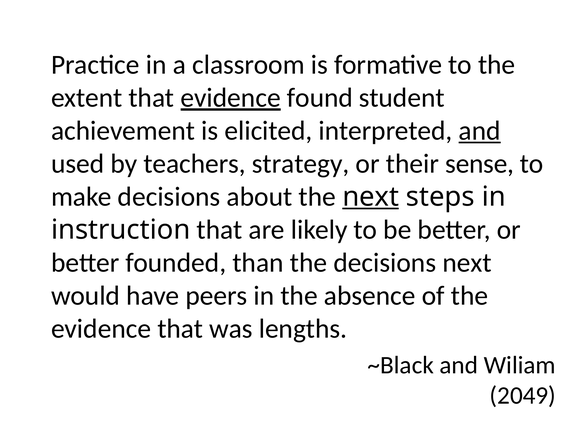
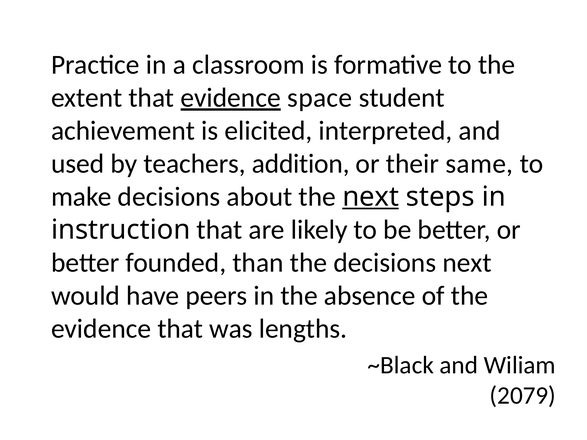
found: found -> space (320, 98)
and underline: present -> none (480, 131)
strategy: strategy -> addition (301, 164)
sense: sense -> same (479, 164)
2049: 2049 -> 2079 (523, 396)
